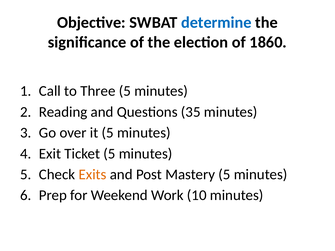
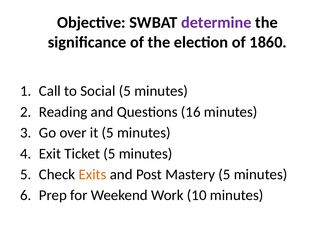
determine colour: blue -> purple (216, 23)
Three: Three -> Social (98, 91)
35: 35 -> 16 (191, 112)
